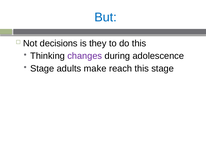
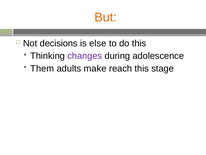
But colour: blue -> orange (106, 17)
they: they -> else (98, 43)
Stage: Stage -> Them (42, 68)
